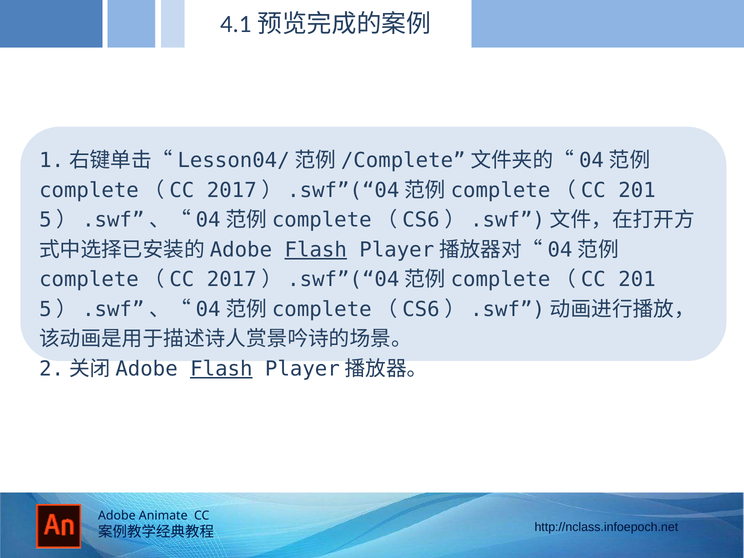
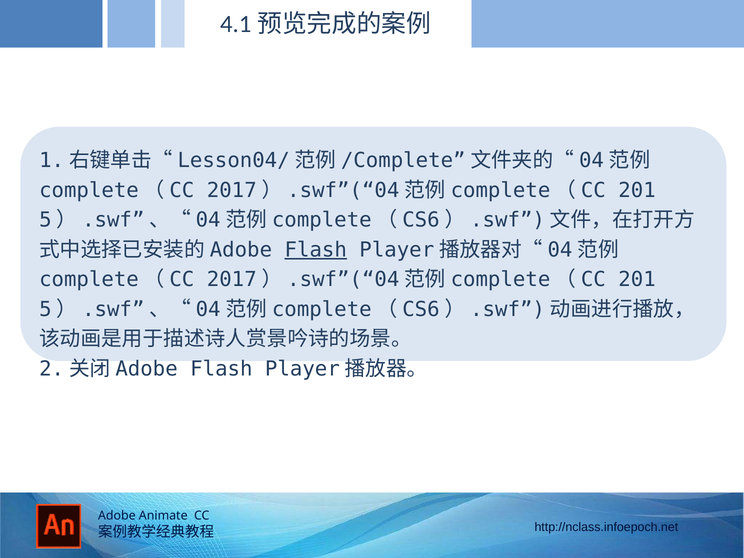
Flash underline: present -> none (221, 369)
